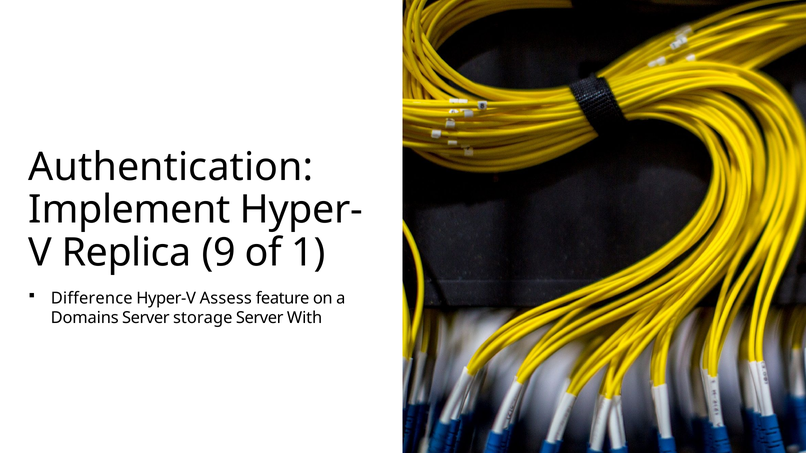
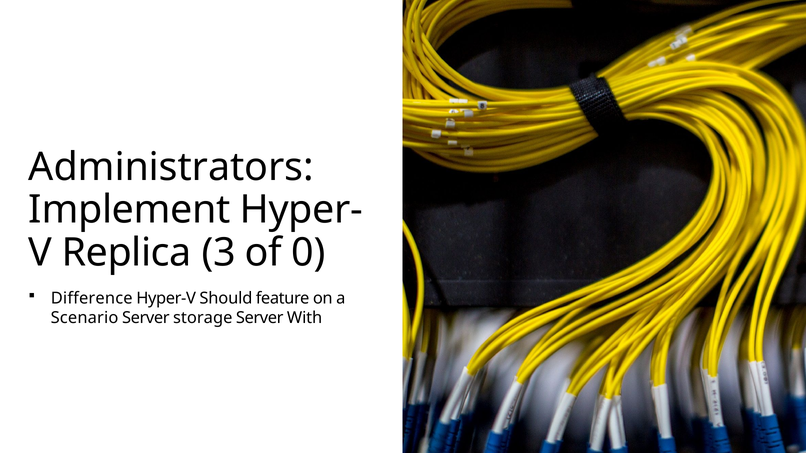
Authentication: Authentication -> Administrators (171, 167)
9: 9 -> 3 (219, 253)
1: 1 -> 0 (309, 253)
Assess: Assess -> Should (226, 298)
Domains: Domains -> Scenario (85, 318)
